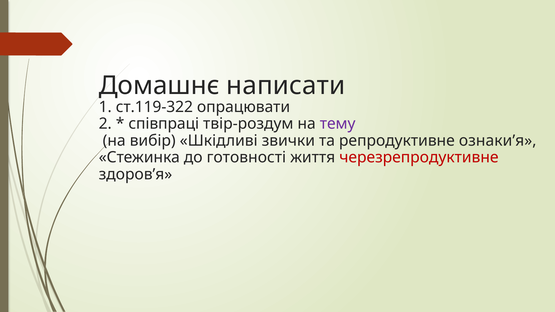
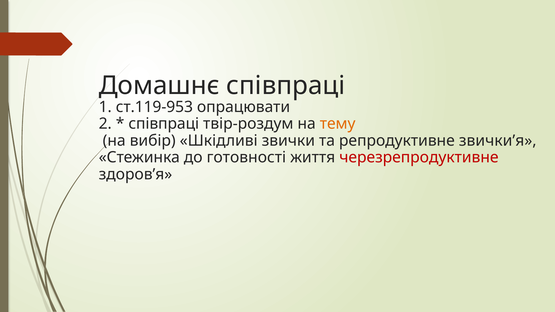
Домашнє написати: написати -> співпраці (286, 86)
ст.119-322: ст.119-322 -> ст.119-953 (154, 107)
тему colour: purple -> orange (338, 124)
ознаки’я: ознаки’я -> звички’я (498, 141)
